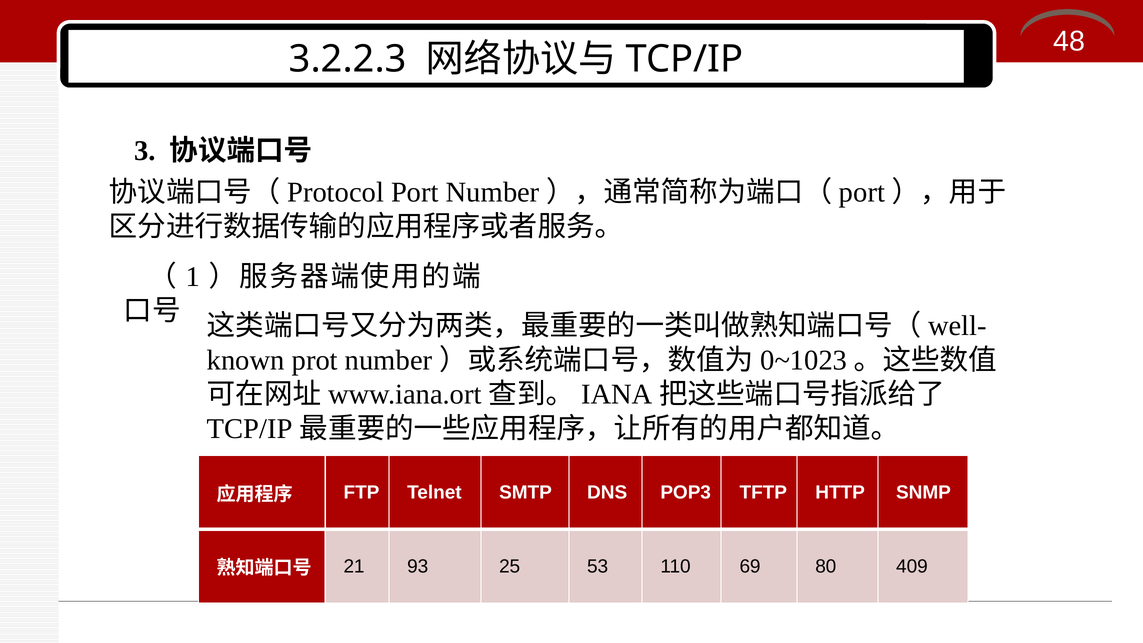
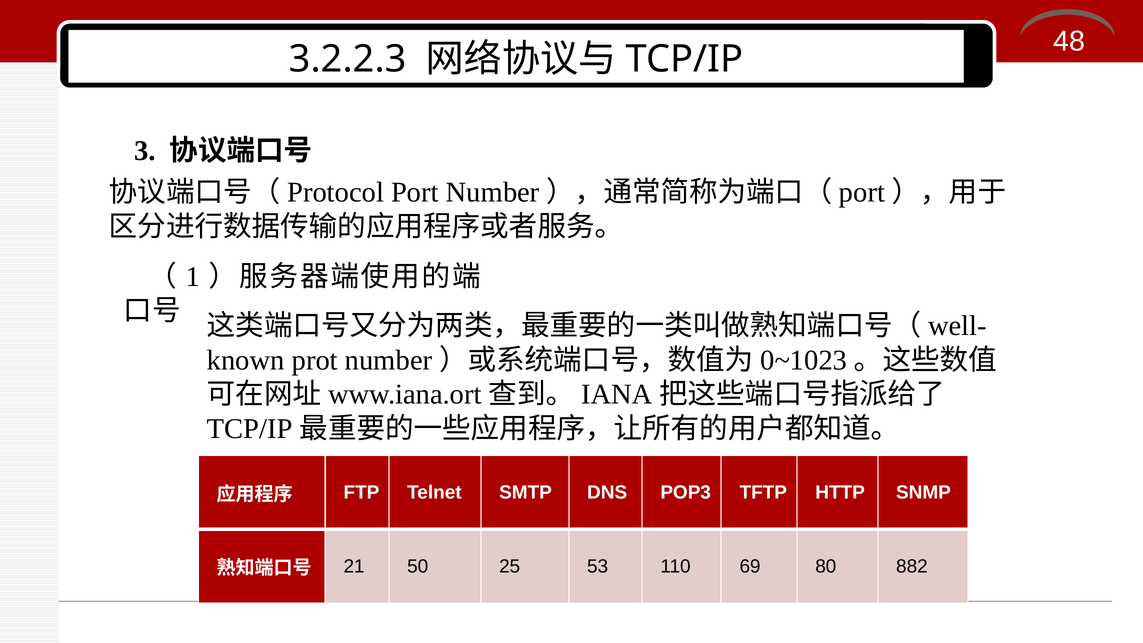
93: 93 -> 50 (418, 566)
409: 409 -> 882 (912, 566)
